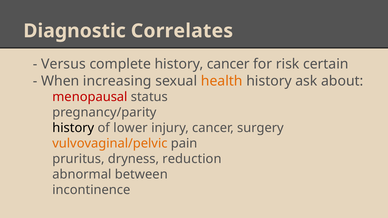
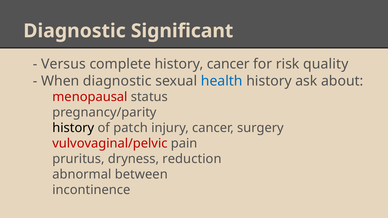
Correlates: Correlates -> Significant (182, 31)
certain: certain -> quality (326, 64)
When increasing: increasing -> diagnostic (117, 81)
health colour: orange -> blue (222, 81)
lower: lower -> patch (131, 128)
vulvovaginal/pelvic colour: orange -> red (110, 144)
